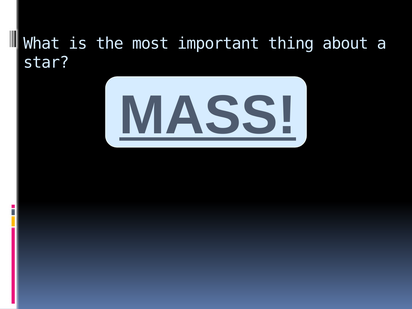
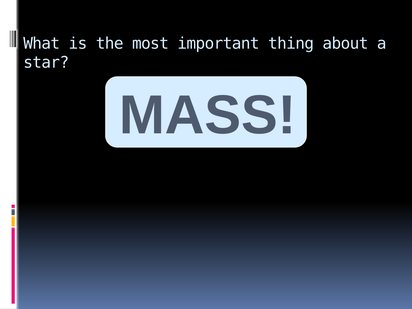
MASS underline: present -> none (208, 115)
